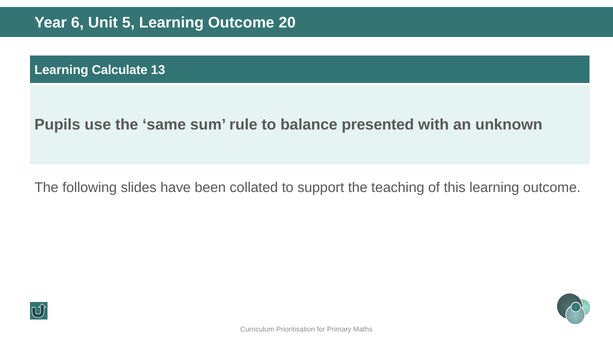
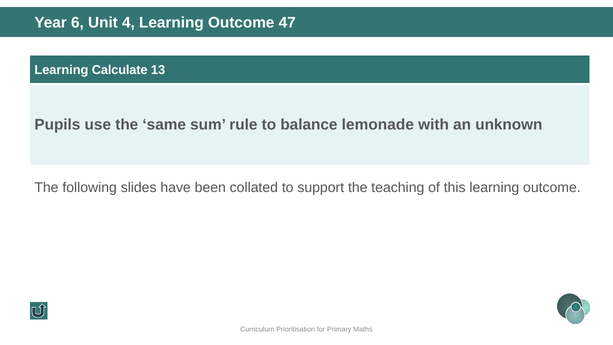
5: 5 -> 4 (128, 23)
20: 20 -> 47 (287, 23)
presented: presented -> lemonade (378, 125)
